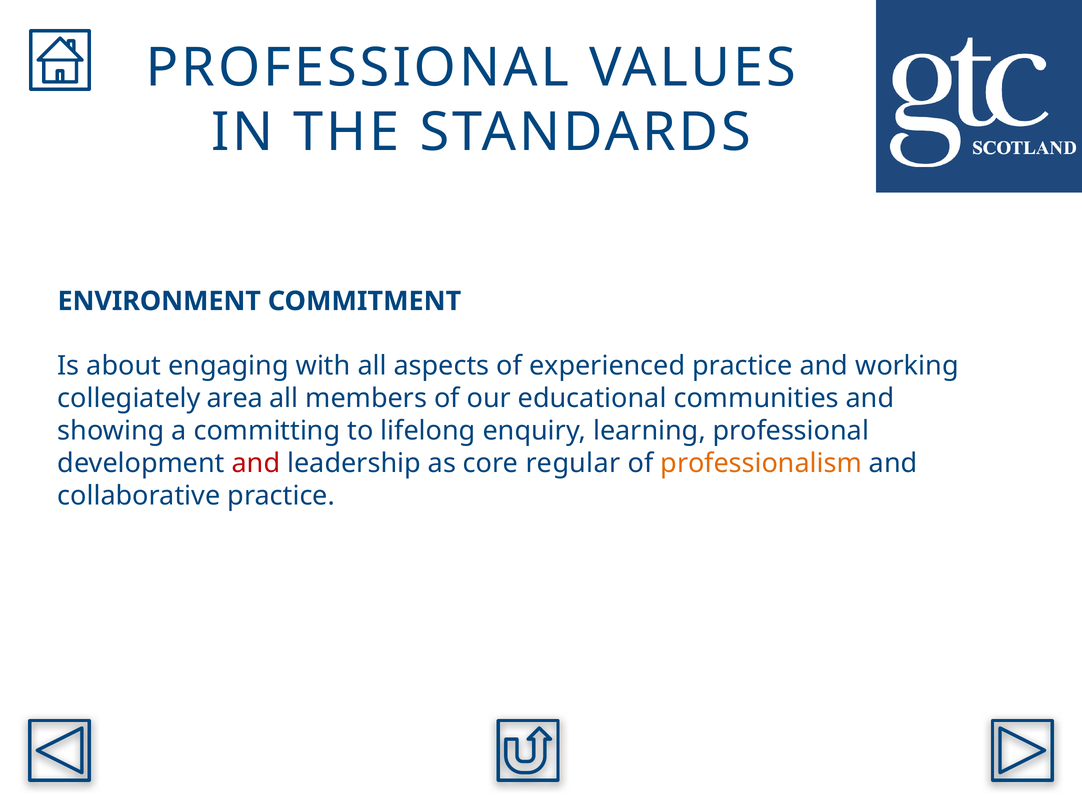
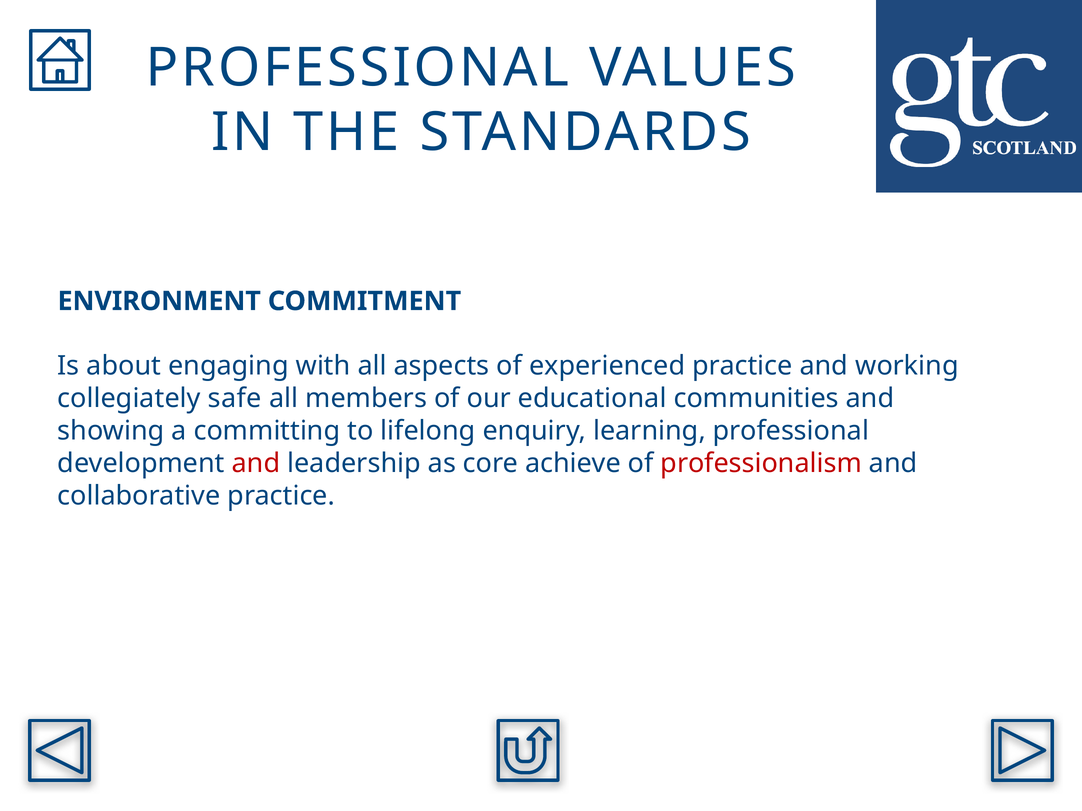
area: area -> safe (235, 399)
regular: regular -> achieve (573, 464)
professionalism colour: orange -> red (761, 464)
